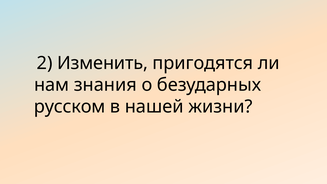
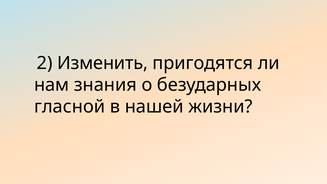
русском: русском -> гласной (70, 107)
